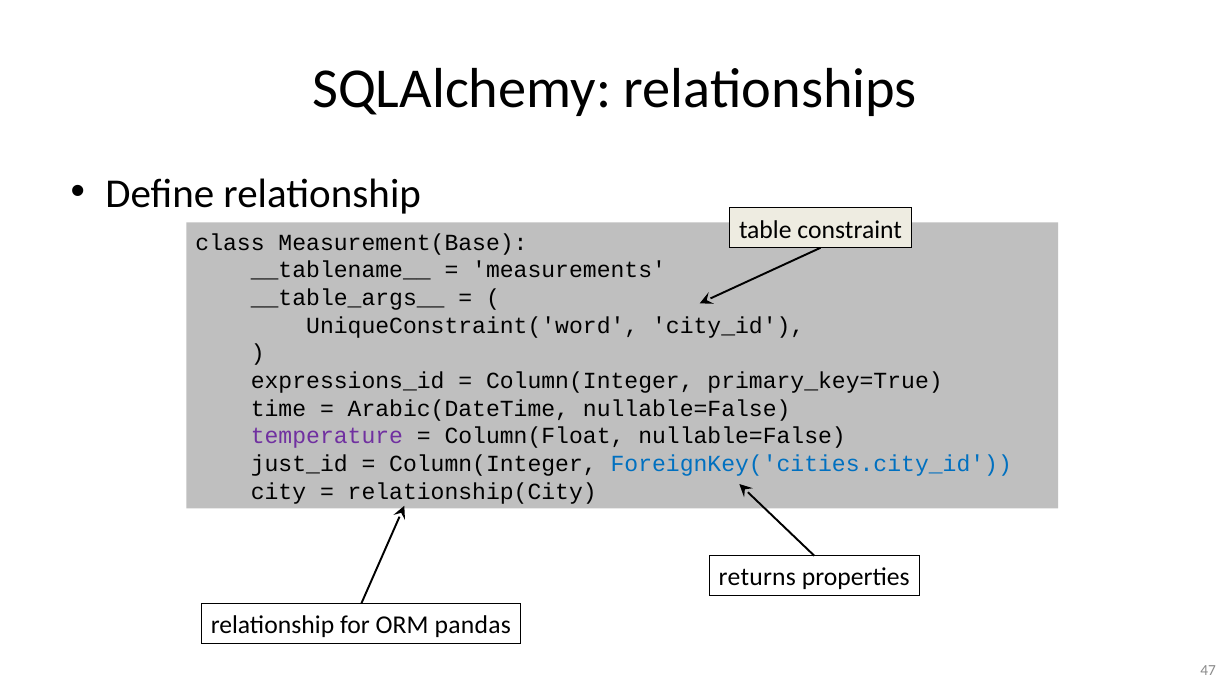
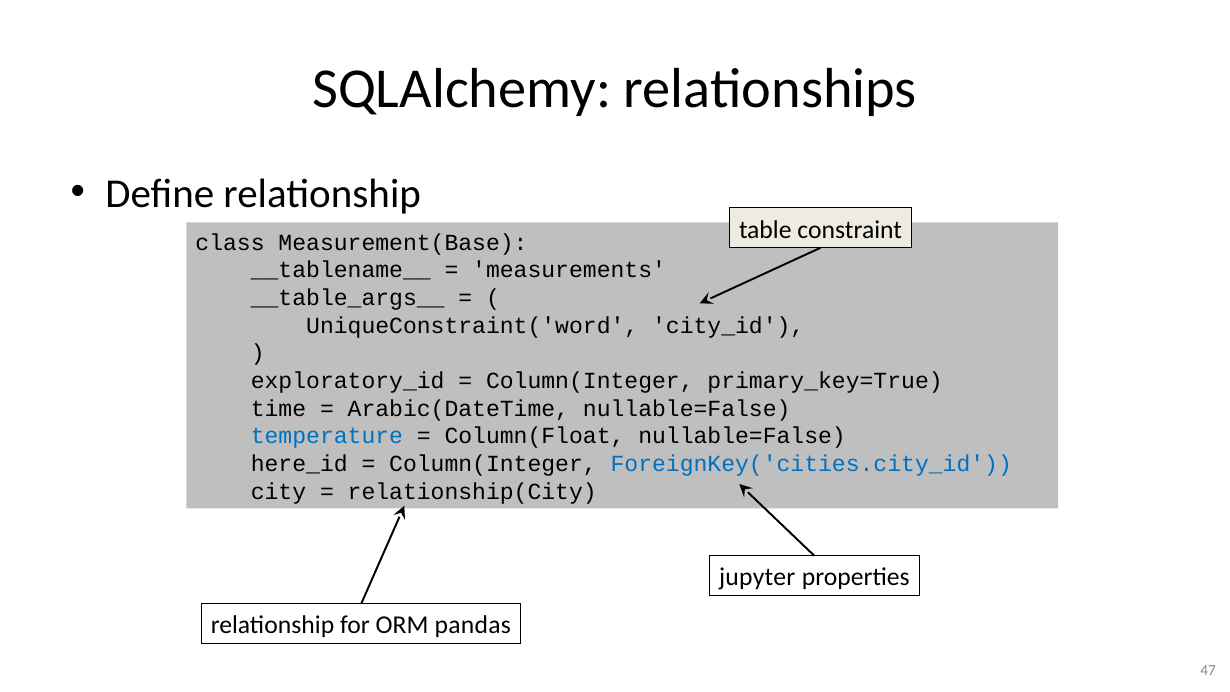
expressions_id: expressions_id -> exploratory_id (348, 381)
temperature colour: purple -> blue (327, 436)
just_id: just_id -> here_id (299, 464)
returns: returns -> jupyter (757, 577)
